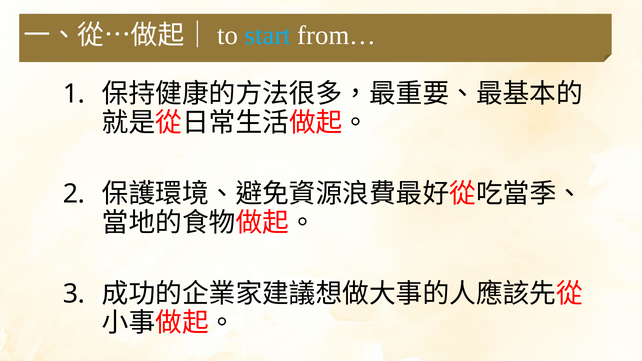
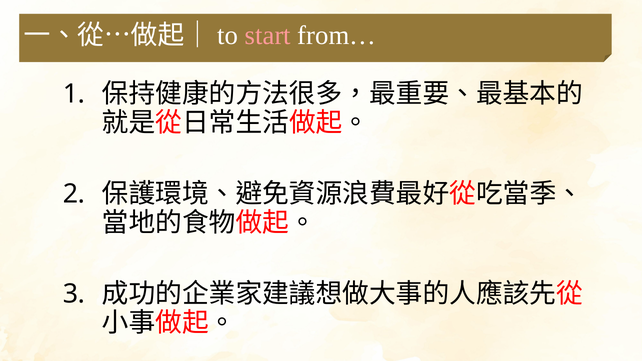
start colour: light blue -> pink (268, 35)
